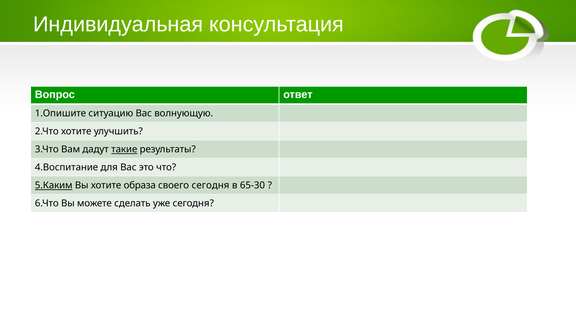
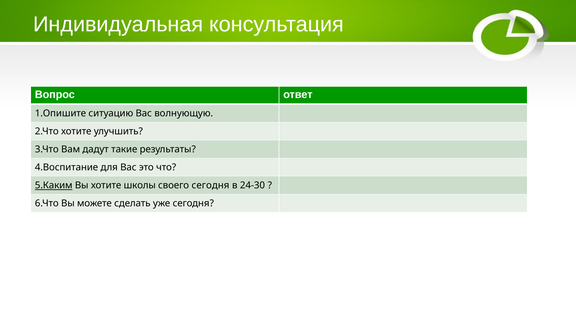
такие underline: present -> none (124, 149)
образа: образа -> школы (140, 185)
65-30: 65-30 -> 24-30 (252, 185)
